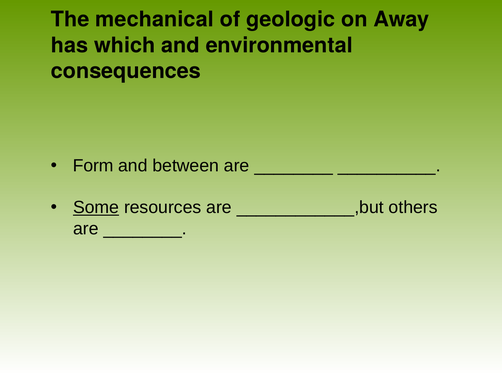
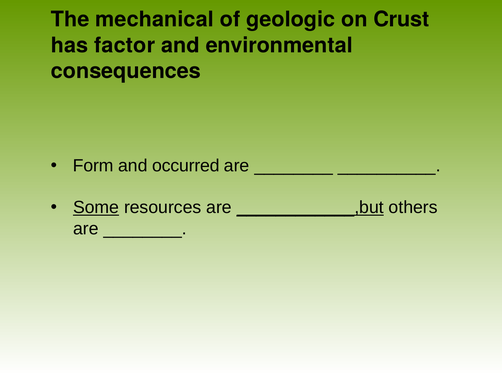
Away: Away -> Crust (401, 20)
which: which -> factor (125, 45)
between: between -> occurred (186, 166)
____________,but underline: none -> present (310, 208)
